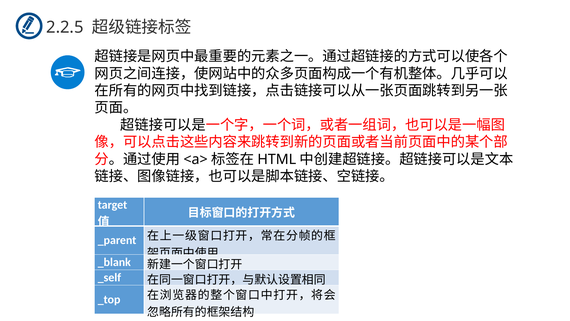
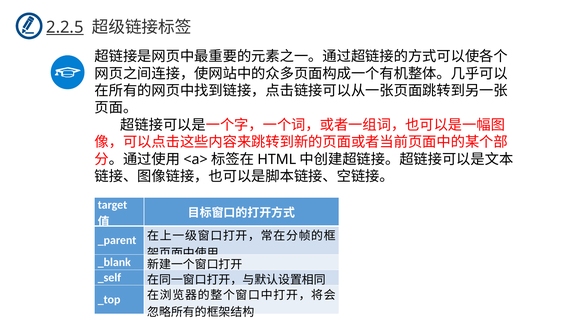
2.2.5 underline: none -> present (65, 27)
